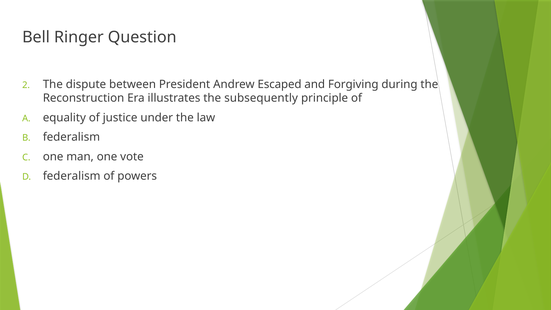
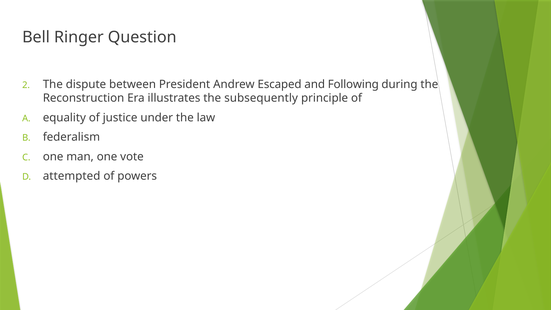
Forgiving: Forgiving -> Following (353, 84)
federalism: federalism -> attempted (72, 176)
